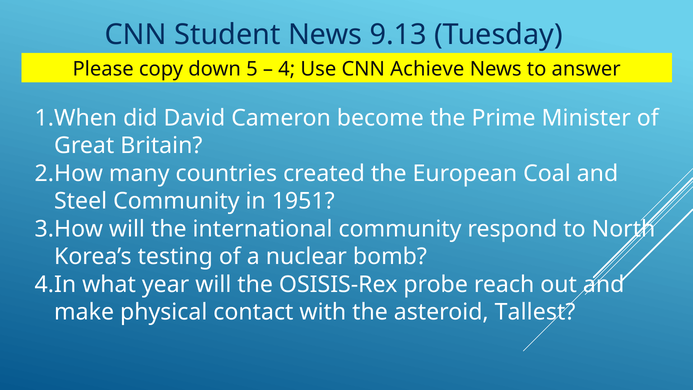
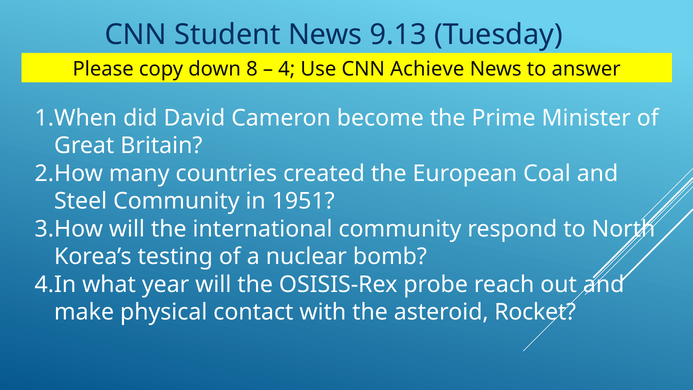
5: 5 -> 8 (252, 69)
Tallest: Tallest -> Rocket (535, 312)
